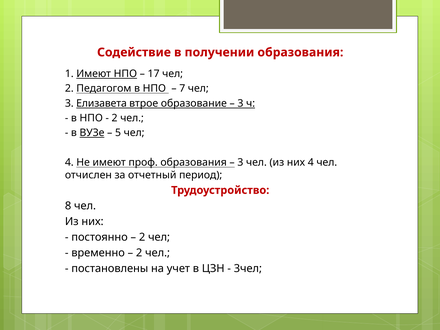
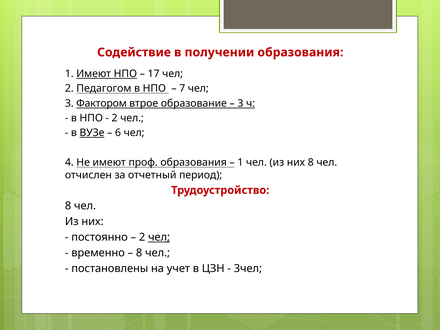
Елизавета: Елизавета -> Фактором (102, 103)
5: 5 -> 6 (118, 133)
3: 3 -> 1 (240, 162)
них 4: 4 -> 8 (311, 162)
чел underline: none -> present (159, 237)
2: 2 -> 8 (139, 253)
